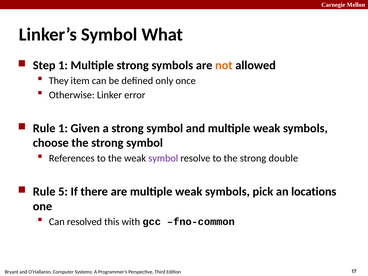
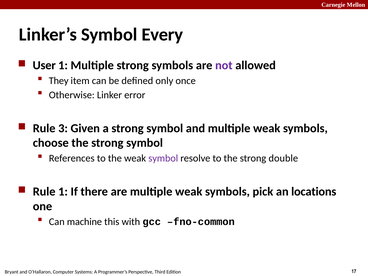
What: What -> Every (162, 35)
Step: Step -> User (44, 65)
not colour: orange -> purple (224, 65)
Rule 1: 1 -> 3 (63, 128)
Rule 5: 5 -> 1 (63, 192)
resolved: resolved -> machine (84, 222)
